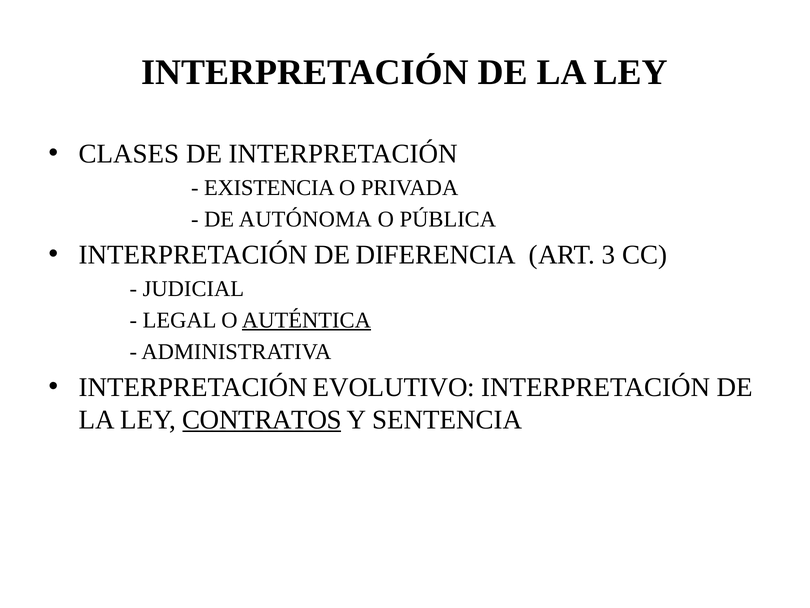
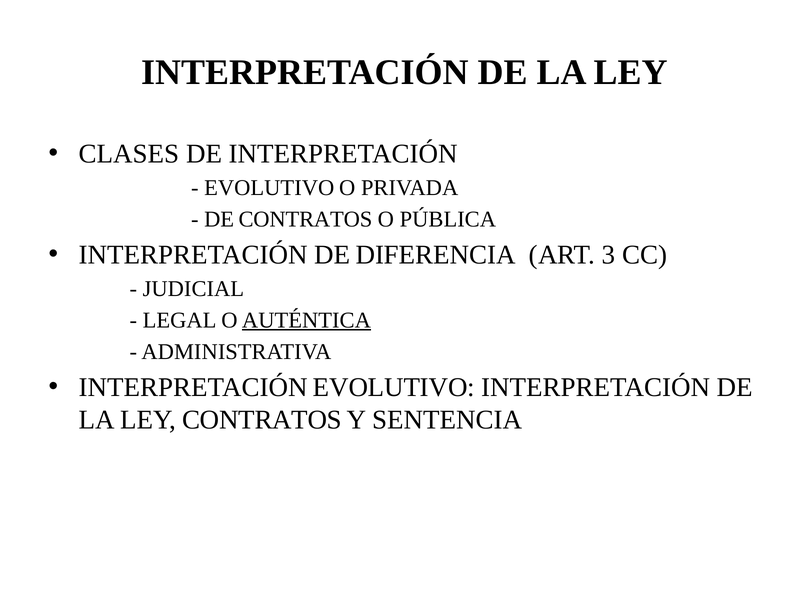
EXISTENCIA: EXISTENCIA -> EVOLUTIVO (269, 188)
DE AUTÓNOMA: AUTÓNOMA -> CONTRATOS (305, 219)
CONTRATOS underline: present -> none (262, 419)
